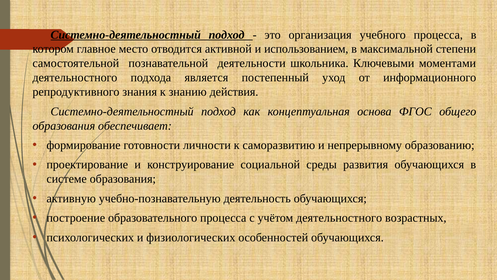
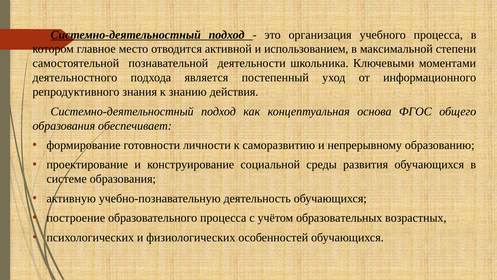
учётом деятельностного: деятельностного -> образовательных (339, 218)
